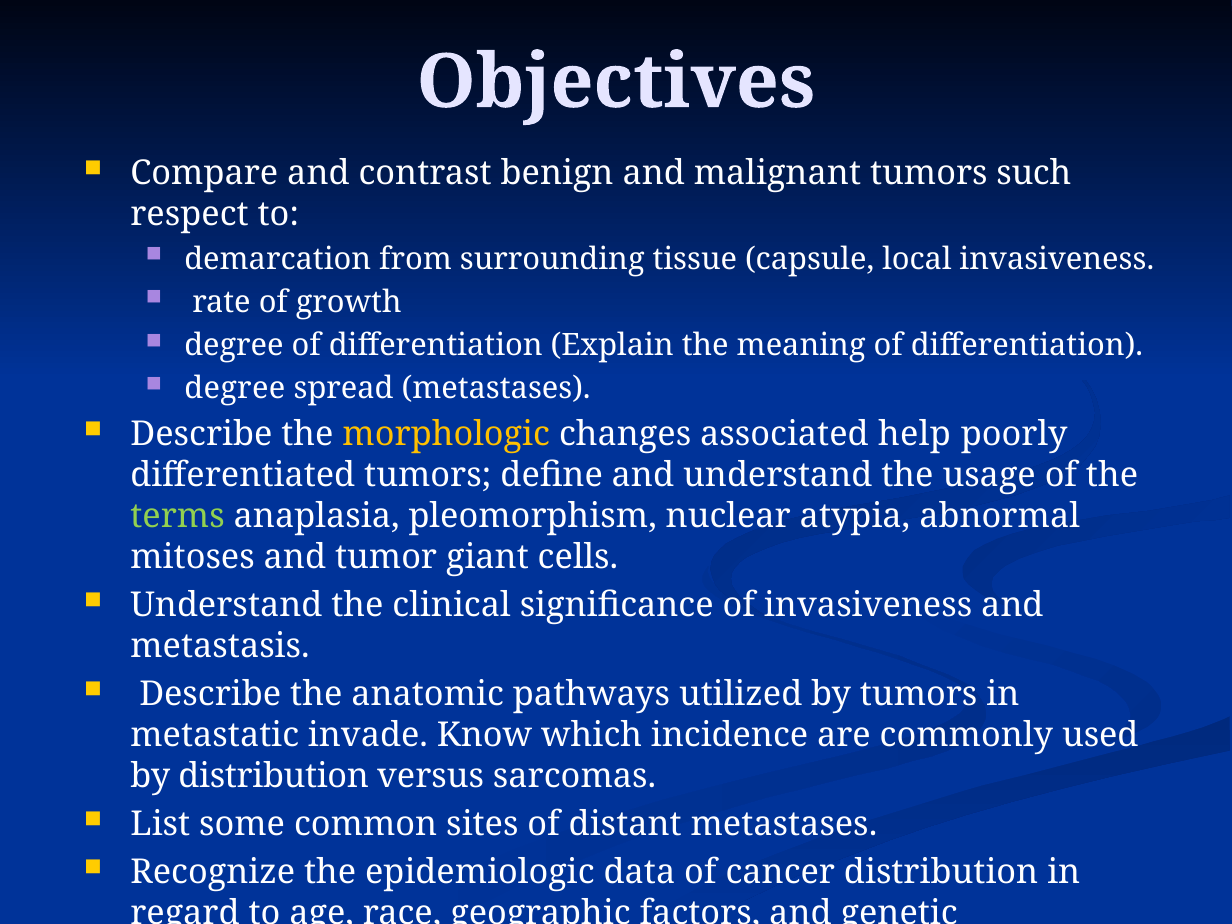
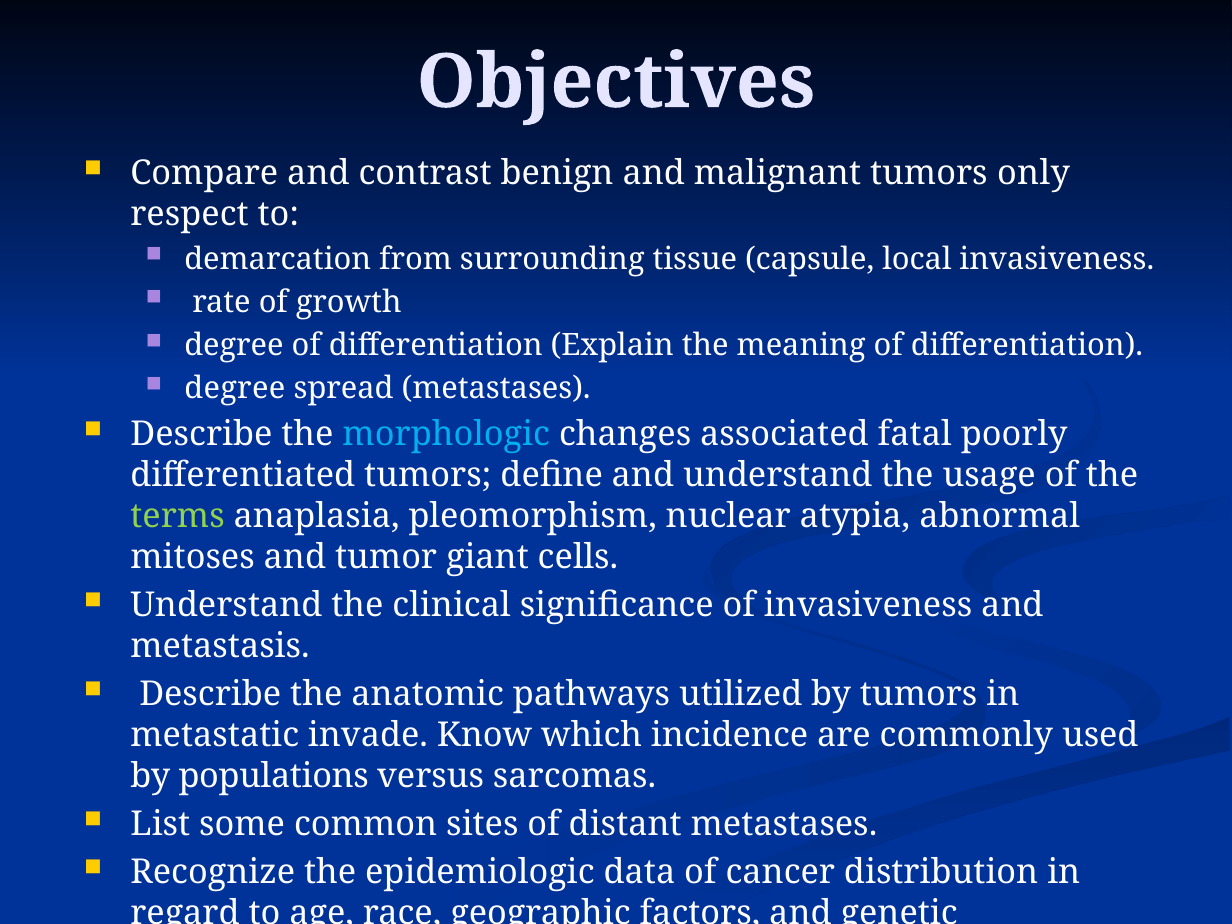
such: such -> only (1034, 173)
morphologic colour: yellow -> light blue (446, 434)
help: help -> fatal (915, 434)
by distribution: distribution -> populations (274, 777)
